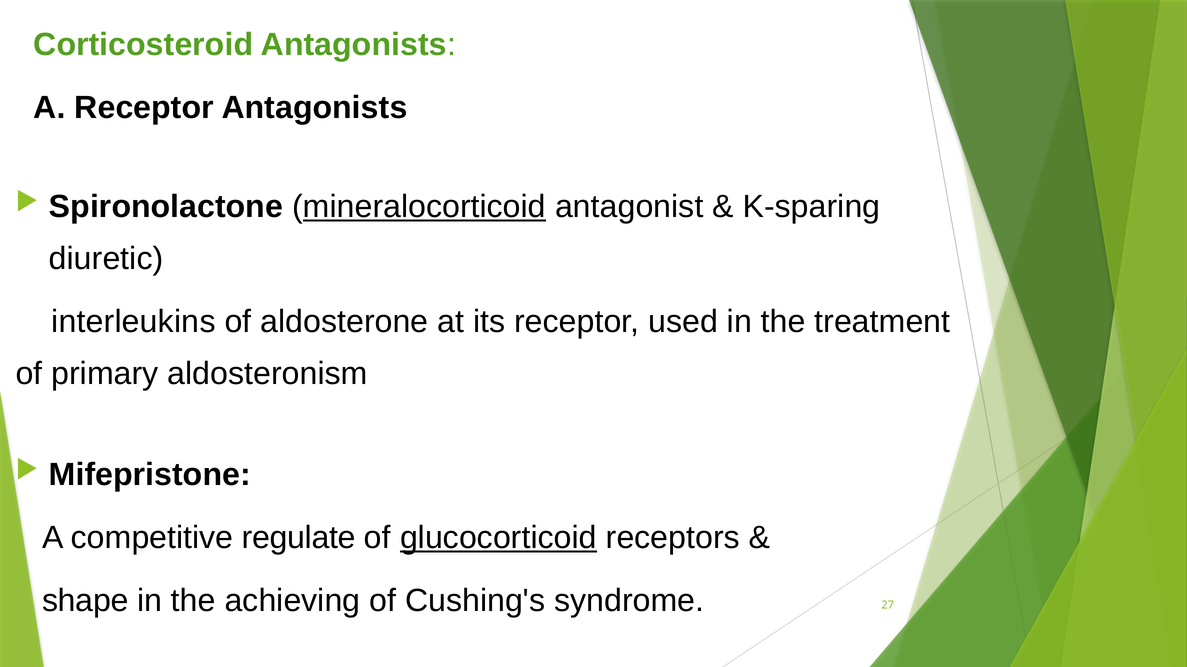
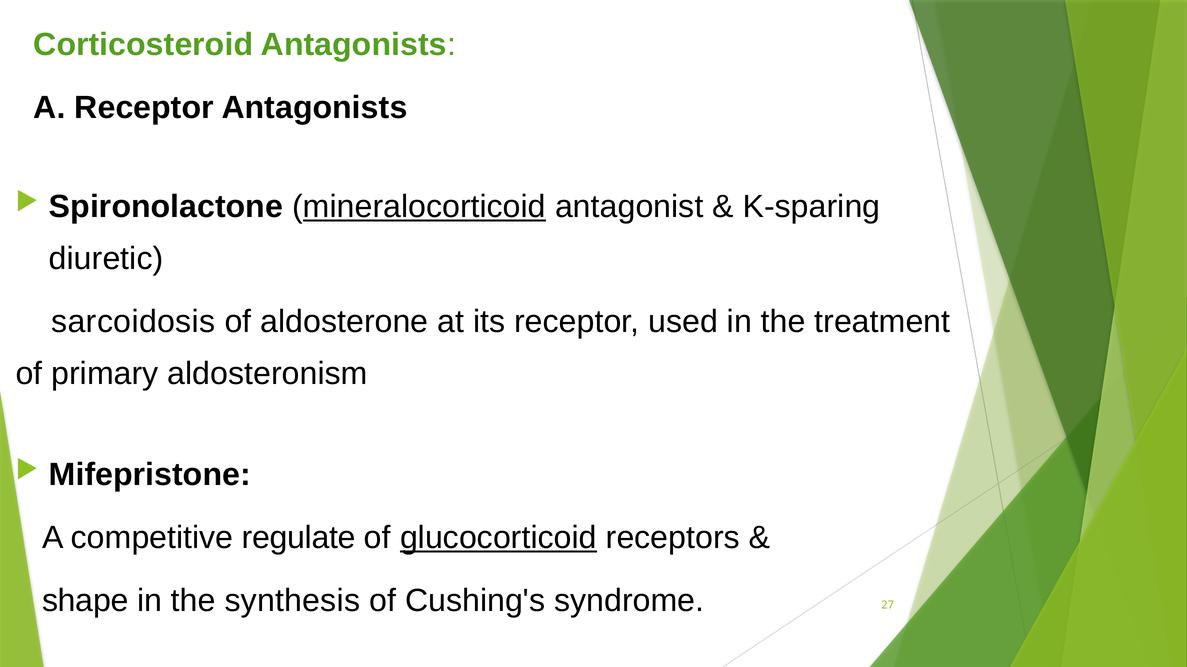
interleukins: interleukins -> sarcoidosis (133, 322)
achieving: achieving -> synthesis (292, 601)
